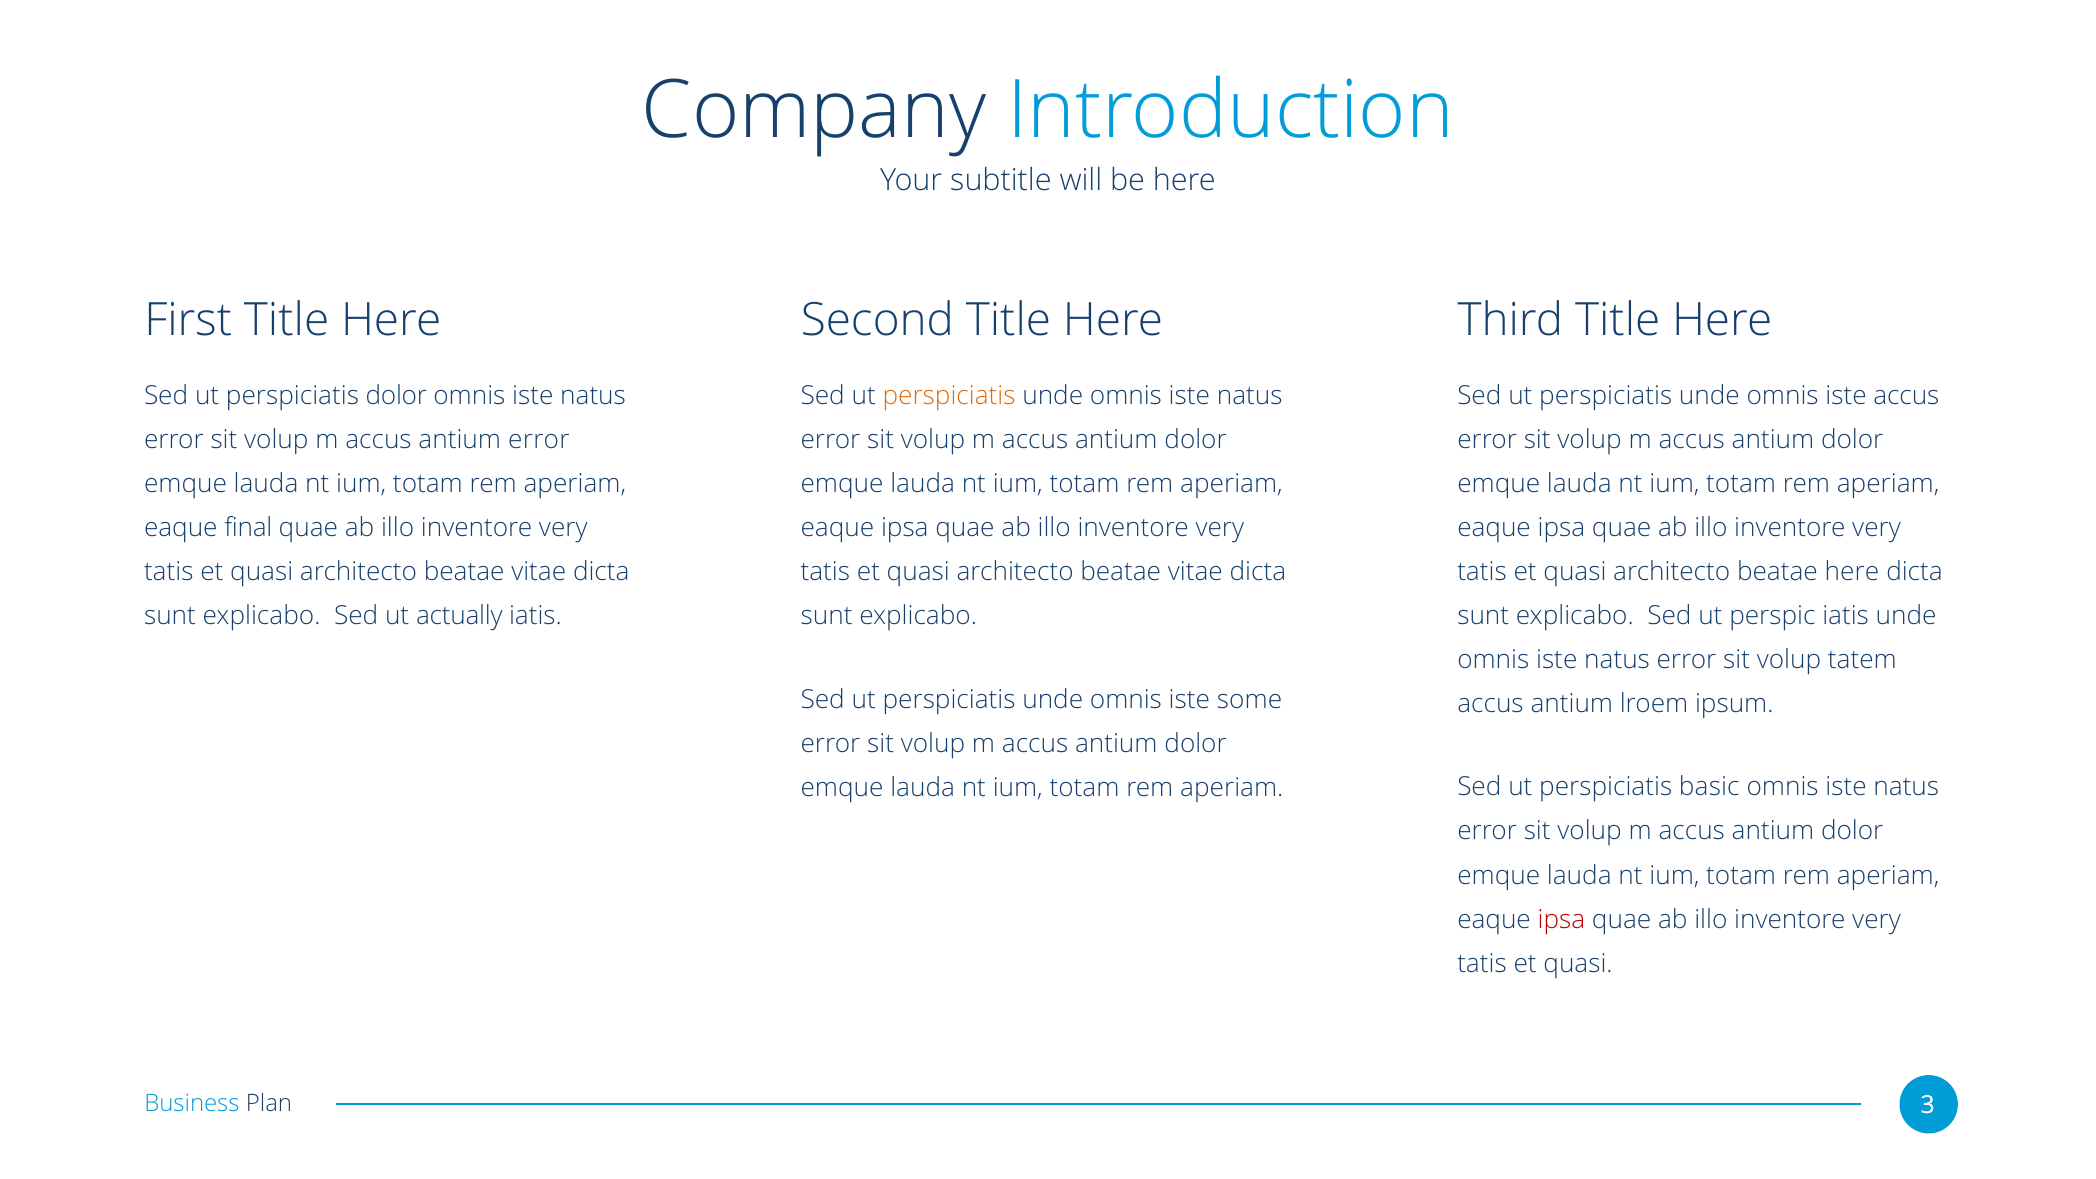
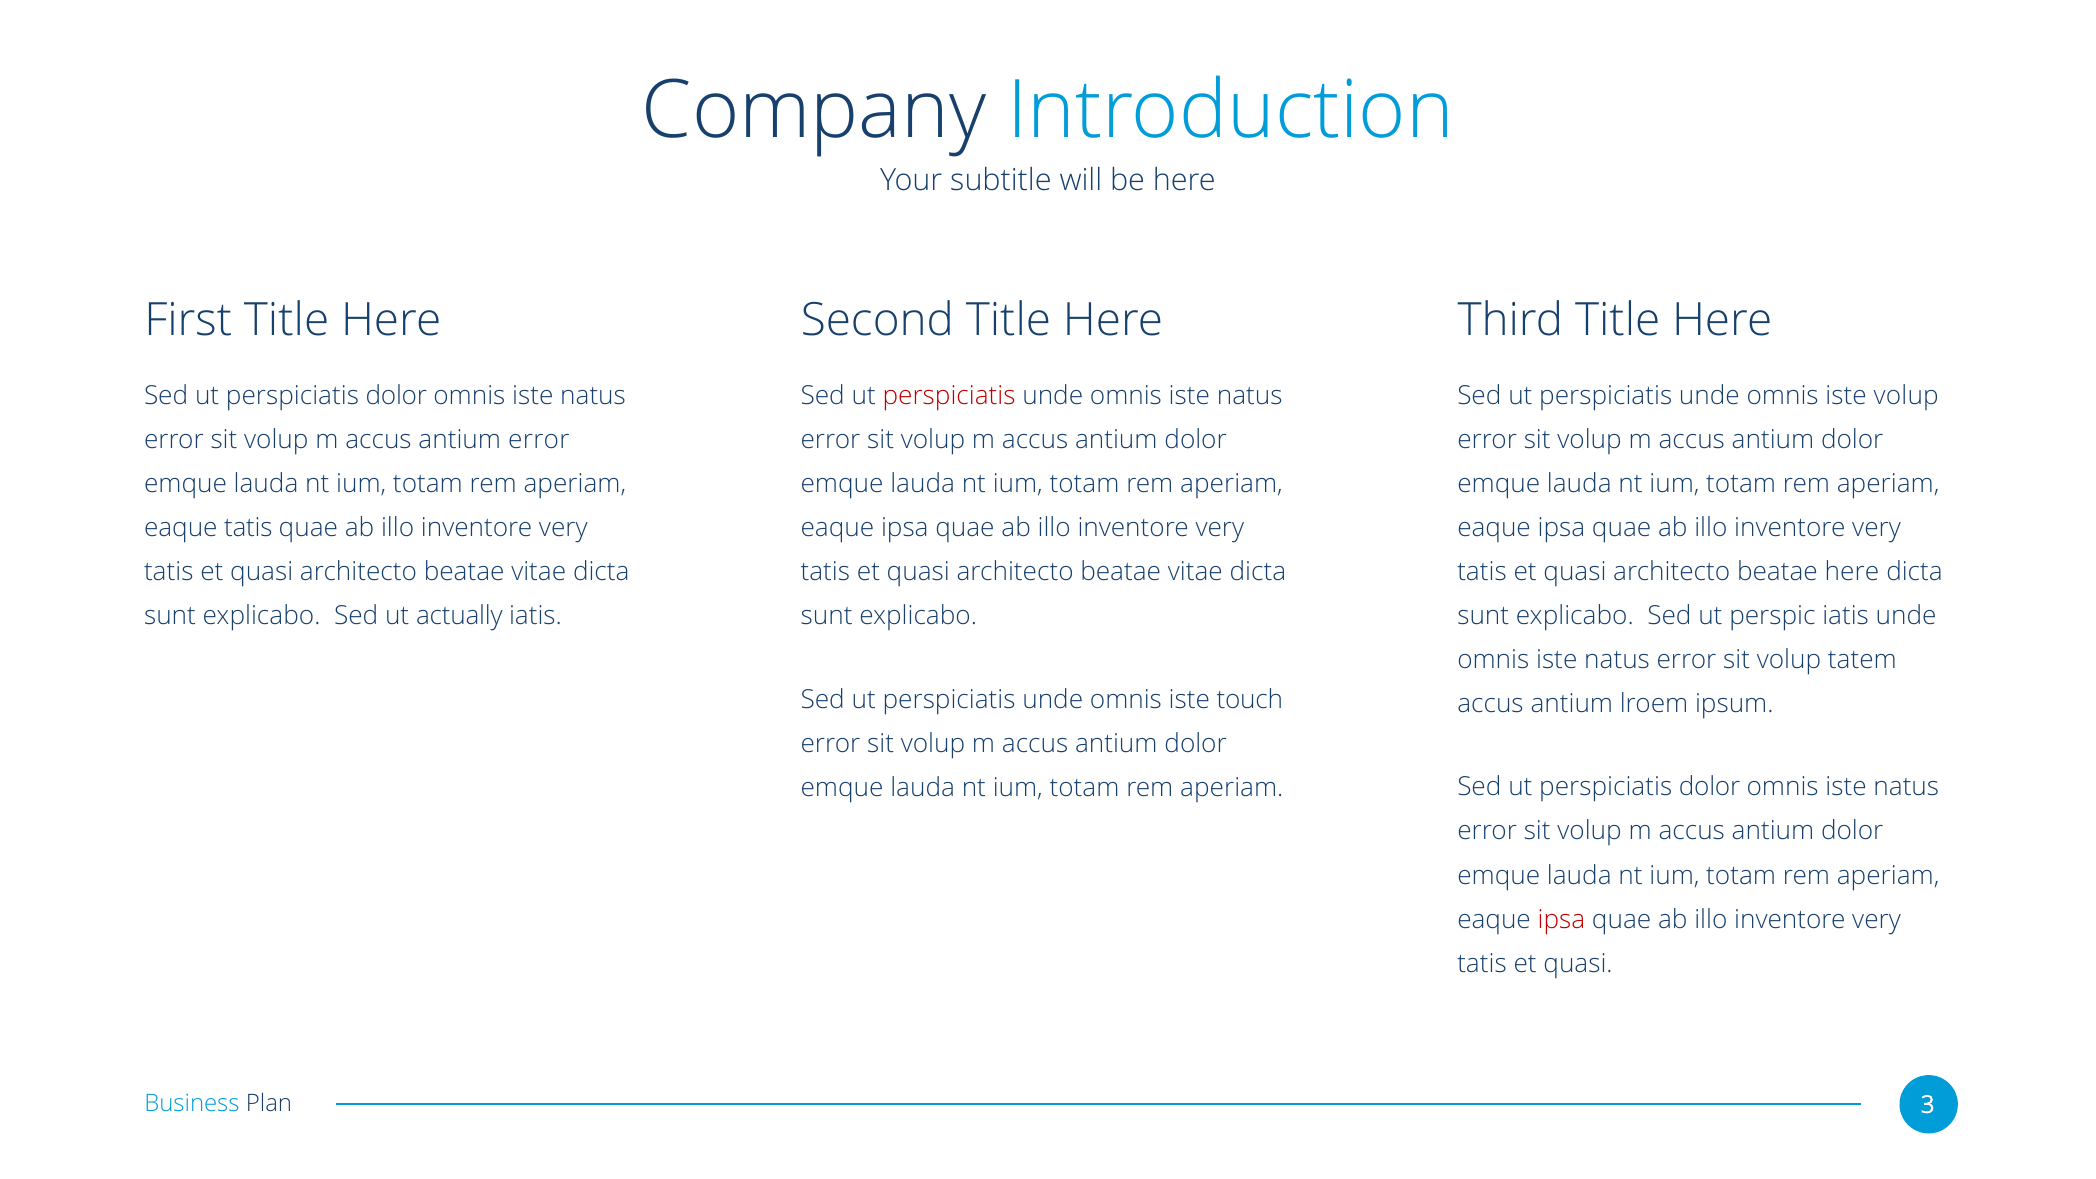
perspiciatis colour: orange -> red (949, 396)
iste accus: accus -> volup (1906, 396)
eaque final: final -> tatis (248, 528)
some: some -> touch (1250, 699)
basic: basic -> dolor (1710, 787)
